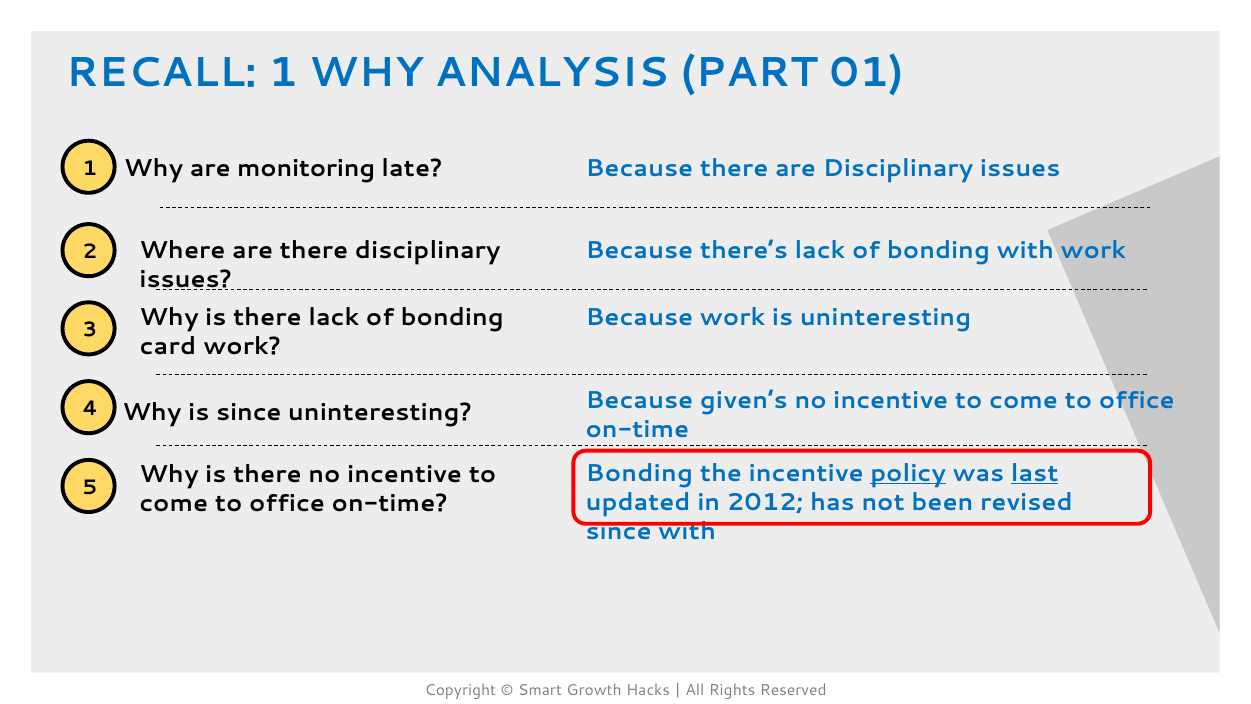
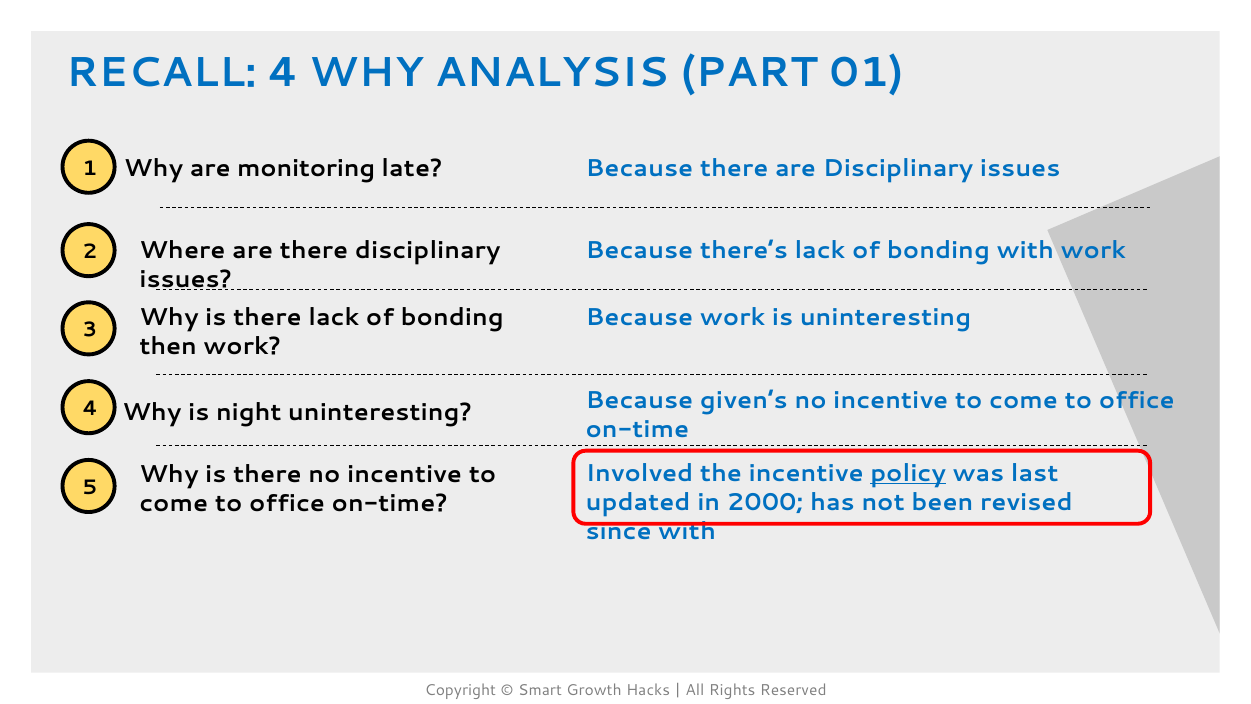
RECALL 1: 1 -> 4 (283, 72)
card: card -> then (168, 346)
is since: since -> night (249, 412)
Bonding: Bonding -> Involved (639, 473)
last underline: present -> none (1035, 473)
2012: 2012 -> 2000 (765, 502)
